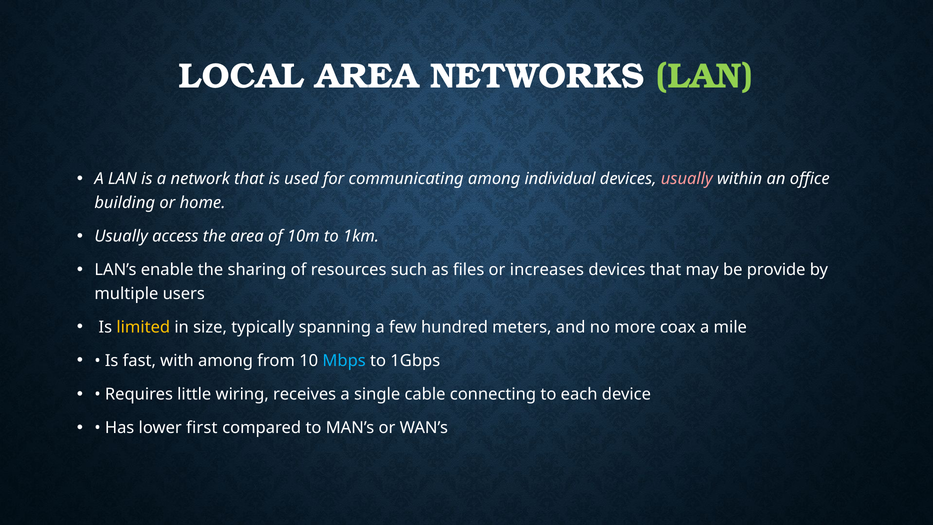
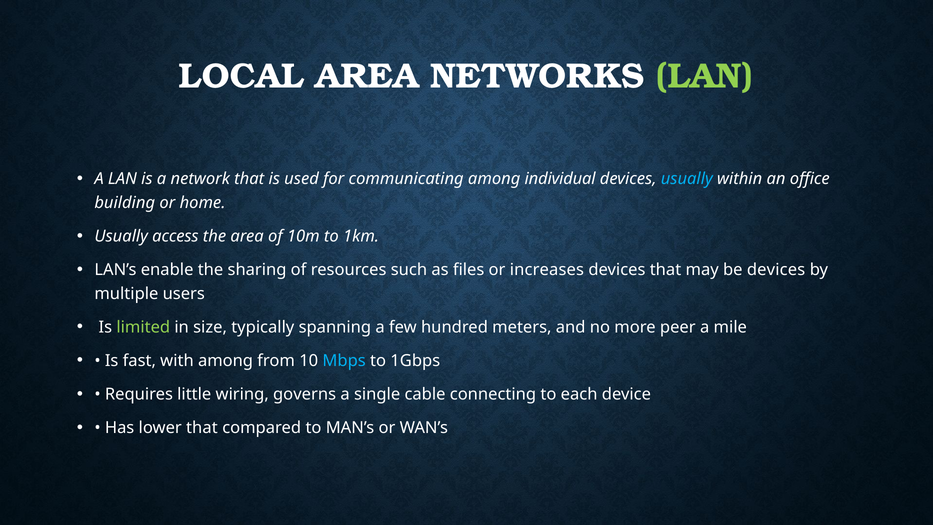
usually colour: pink -> light blue (687, 179)
be provide: provide -> devices (776, 270)
limited colour: yellow -> light green (143, 327)
coax: coax -> peer (678, 327)
receives: receives -> governs (305, 394)
lower first: first -> that (202, 428)
